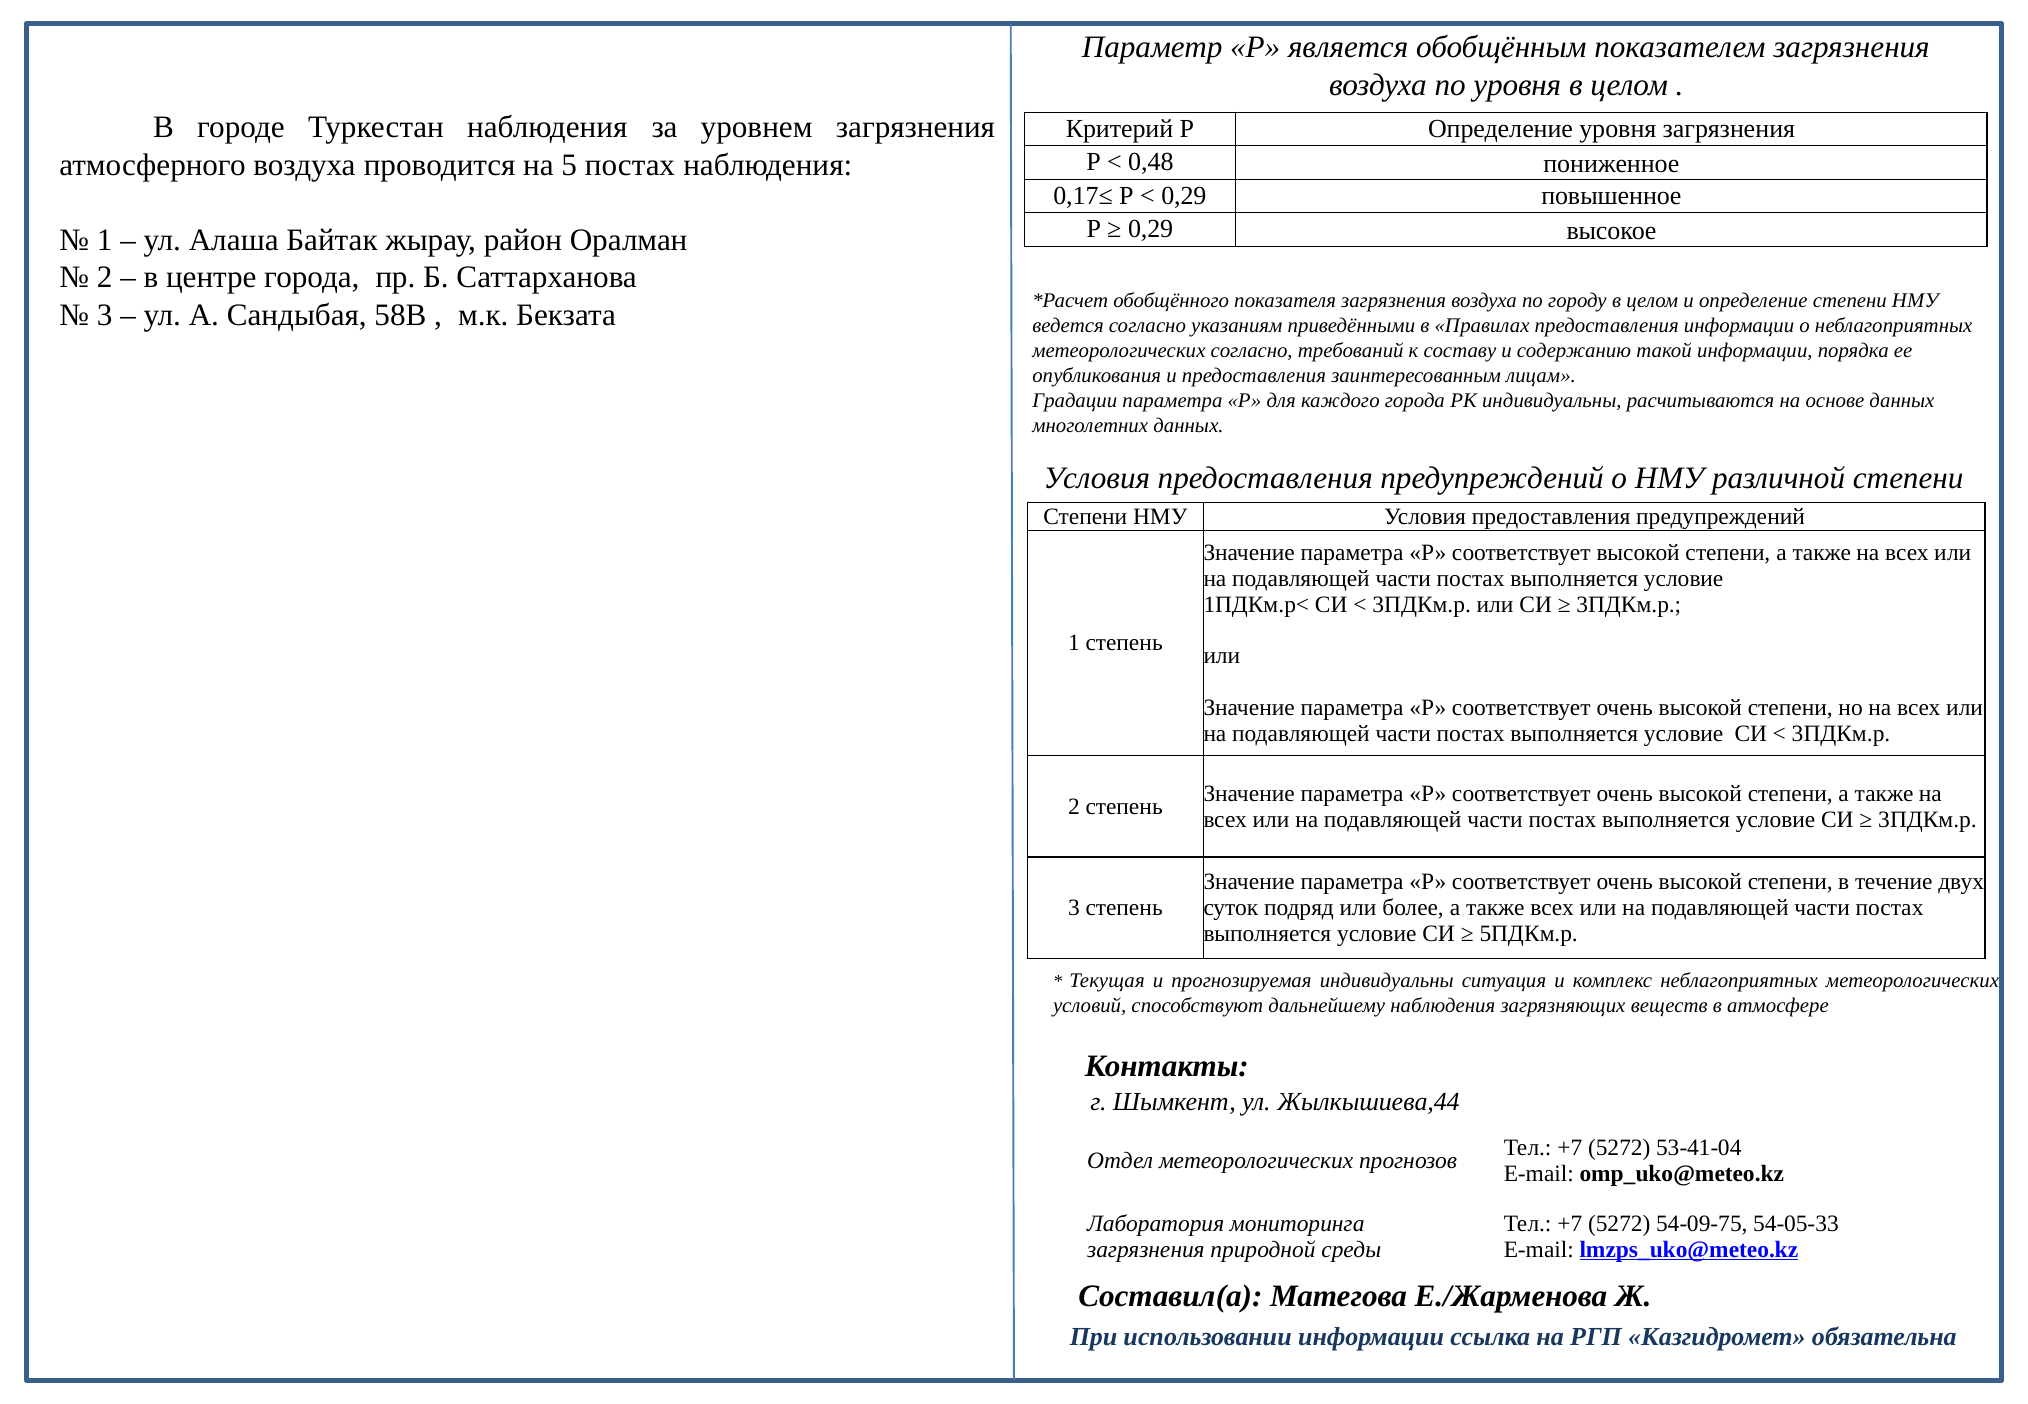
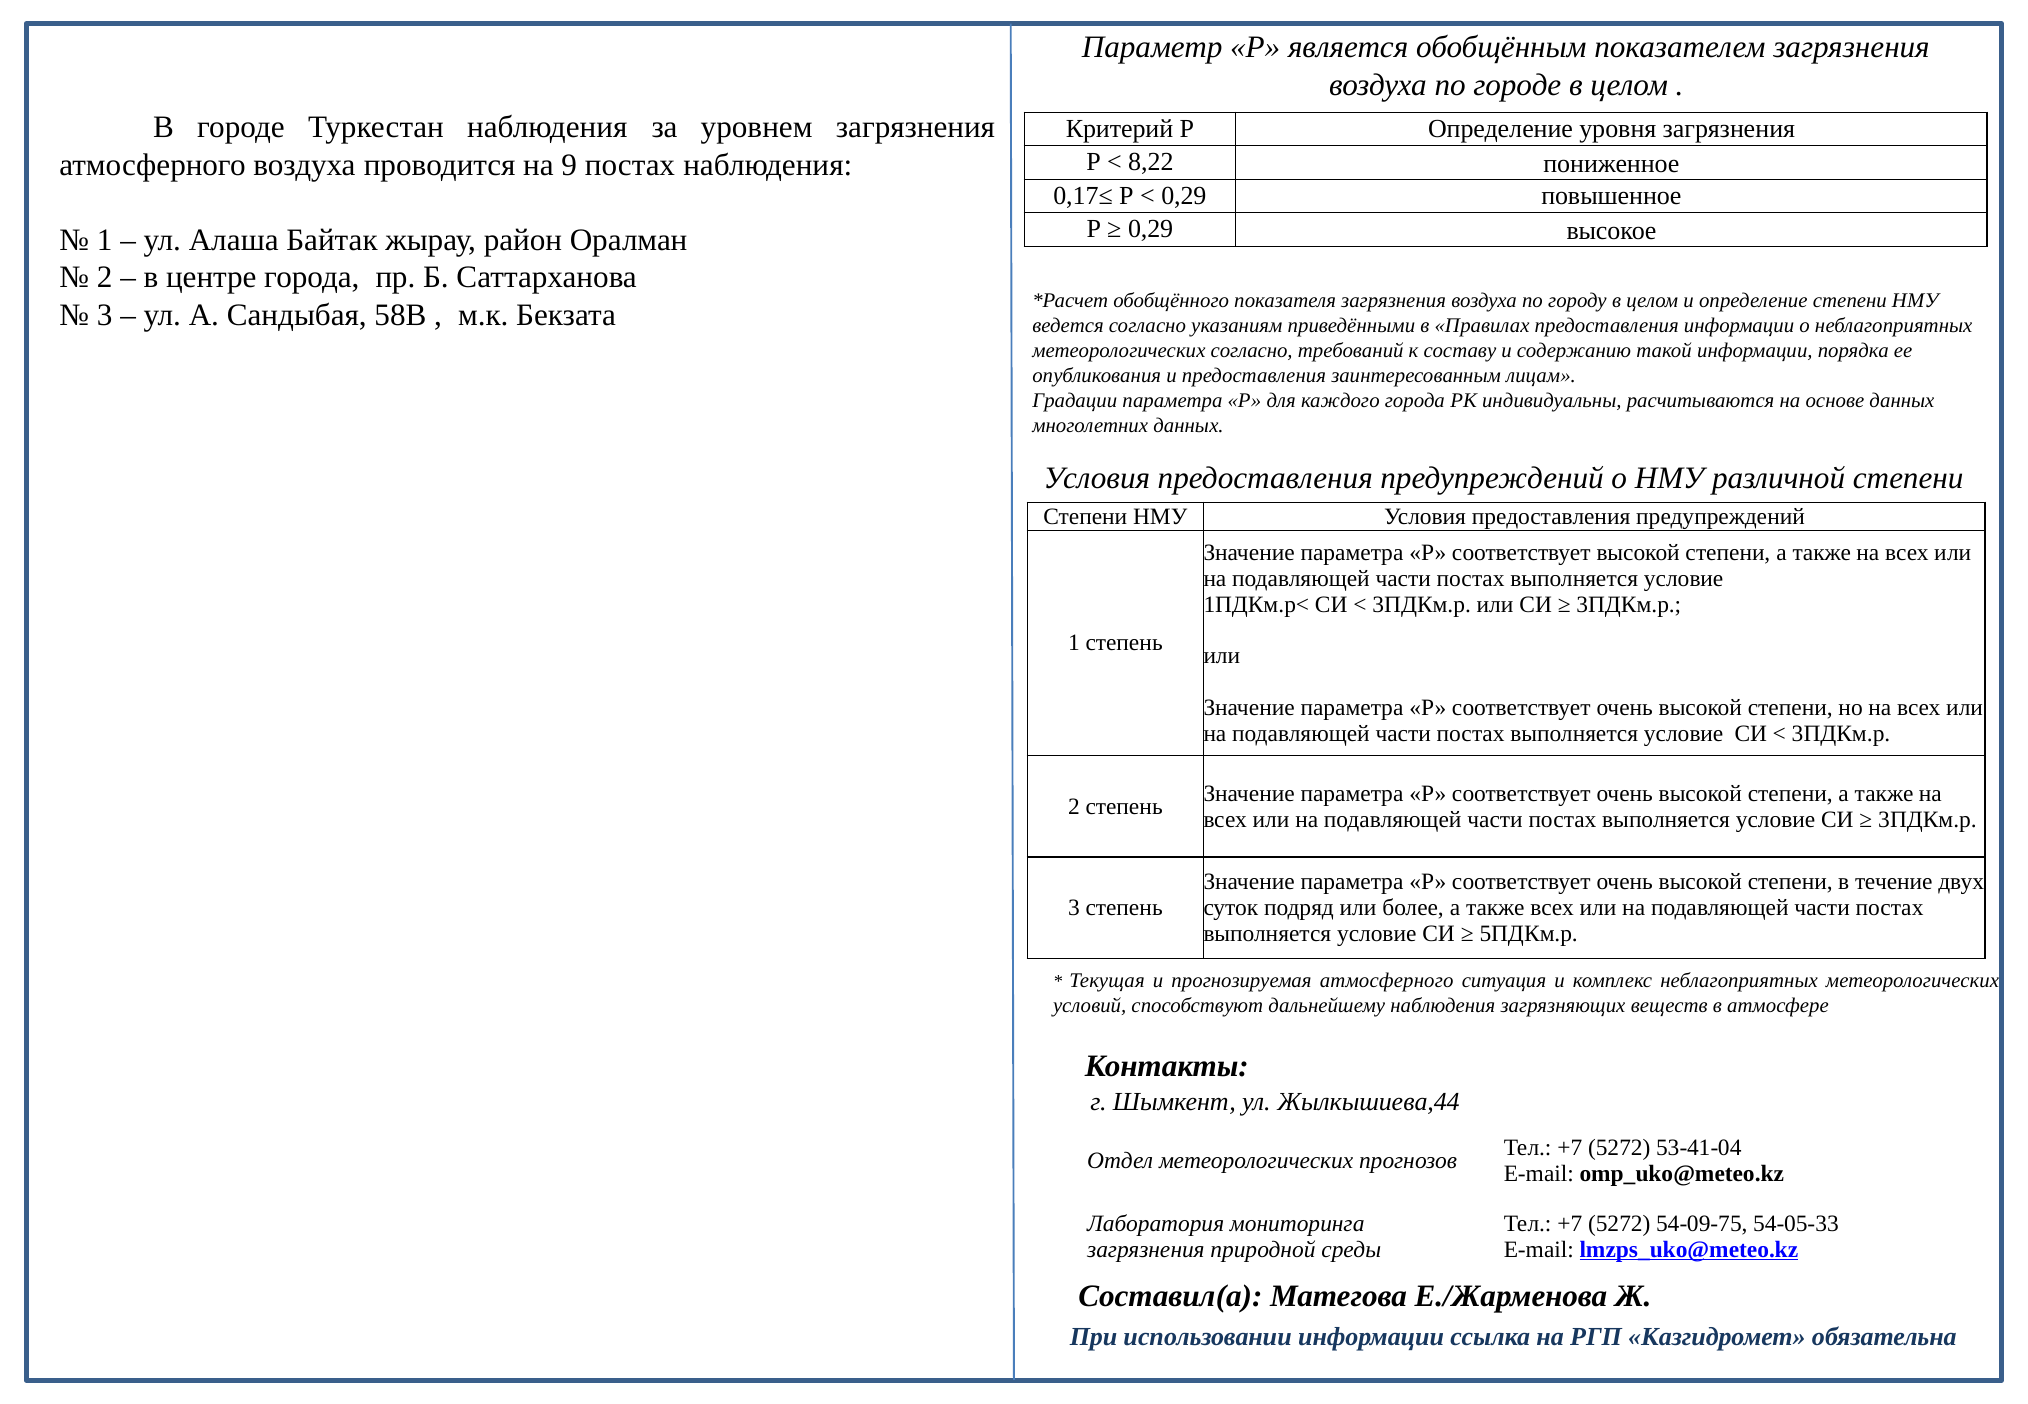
по уровня: уровня -> городе (1517, 85)
0,48: 0,48 -> 8,22 (1151, 162)
5: 5 -> 9 (569, 165)
прогнозируемая индивидуальны: индивидуальны -> атмосферного (1387, 981)
